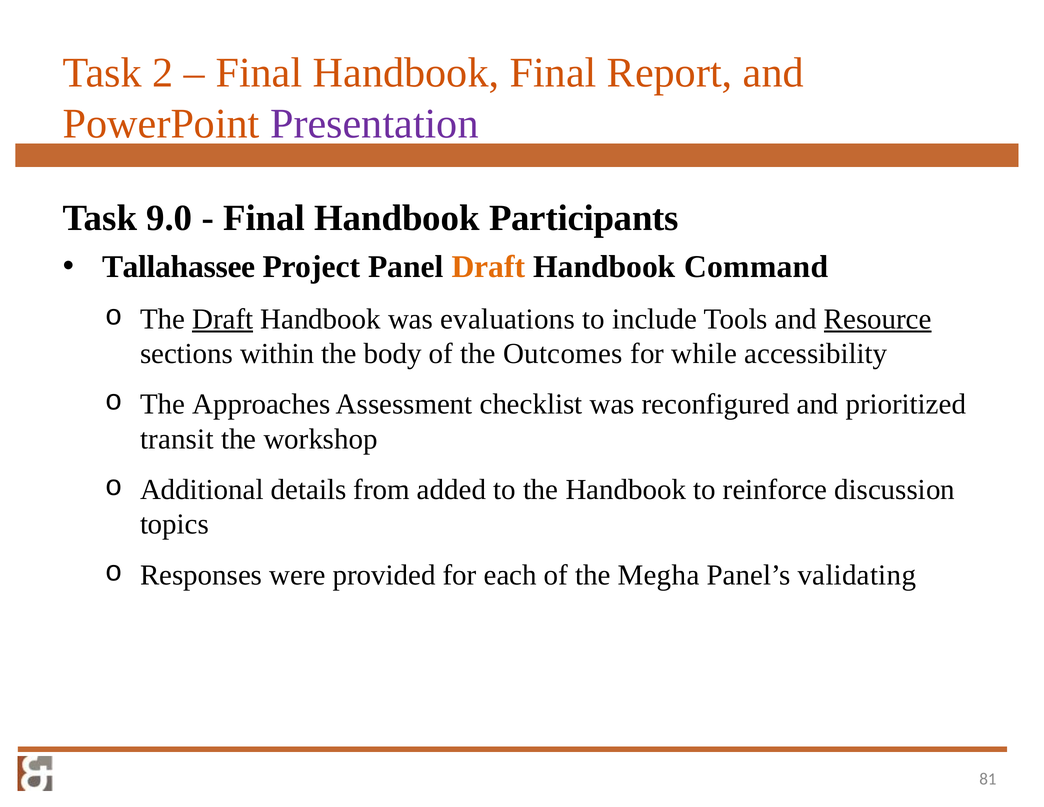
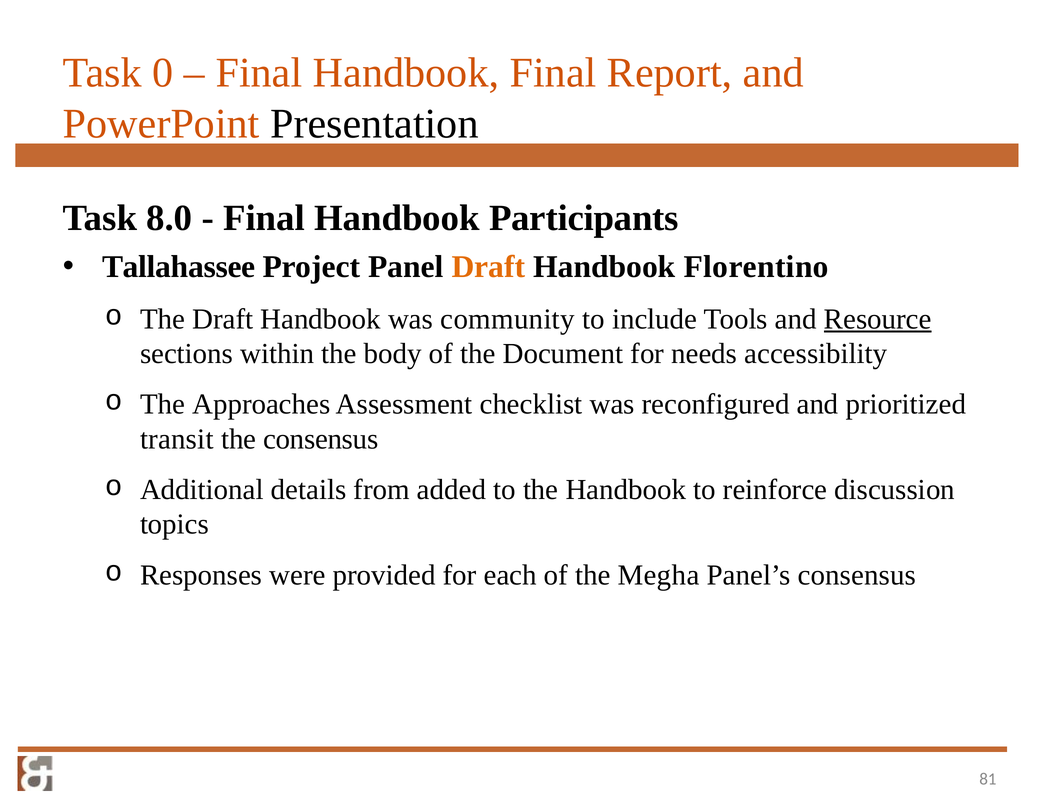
2: 2 -> 0 (163, 73)
Presentation colour: purple -> black (374, 124)
9.0: 9.0 -> 8.0 (169, 218)
Command: Command -> Florentino (756, 267)
Draft underline: present -> none (223, 319)
evaluations: evaluations -> community (508, 319)
Outcomes: Outcomes -> Document (563, 354)
while: while -> needs (704, 354)
the workshop: workshop -> consensus (321, 439)
Panel’s validating: validating -> consensus (857, 575)
